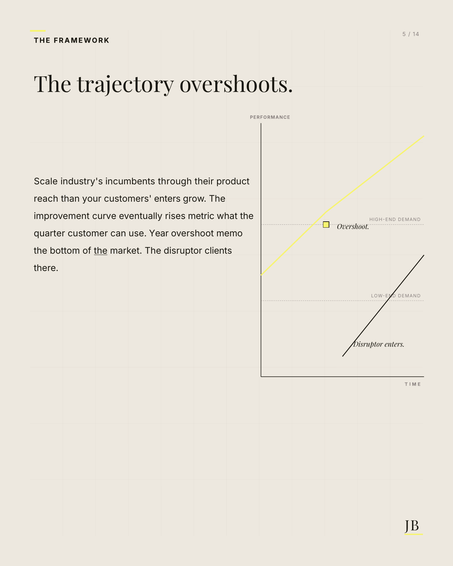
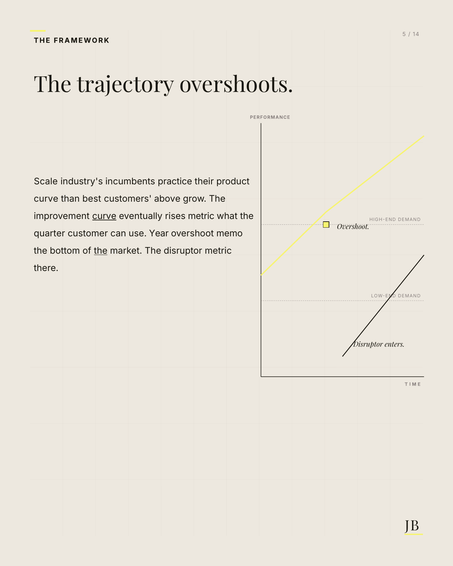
through: through -> practice (175, 181)
reach: reach -> curve (46, 199)
your: your -> best (92, 199)
customers enters: enters -> above (167, 199)
curve underline: none -> present (104, 216)
disruptor clients: clients -> metric (218, 251)
